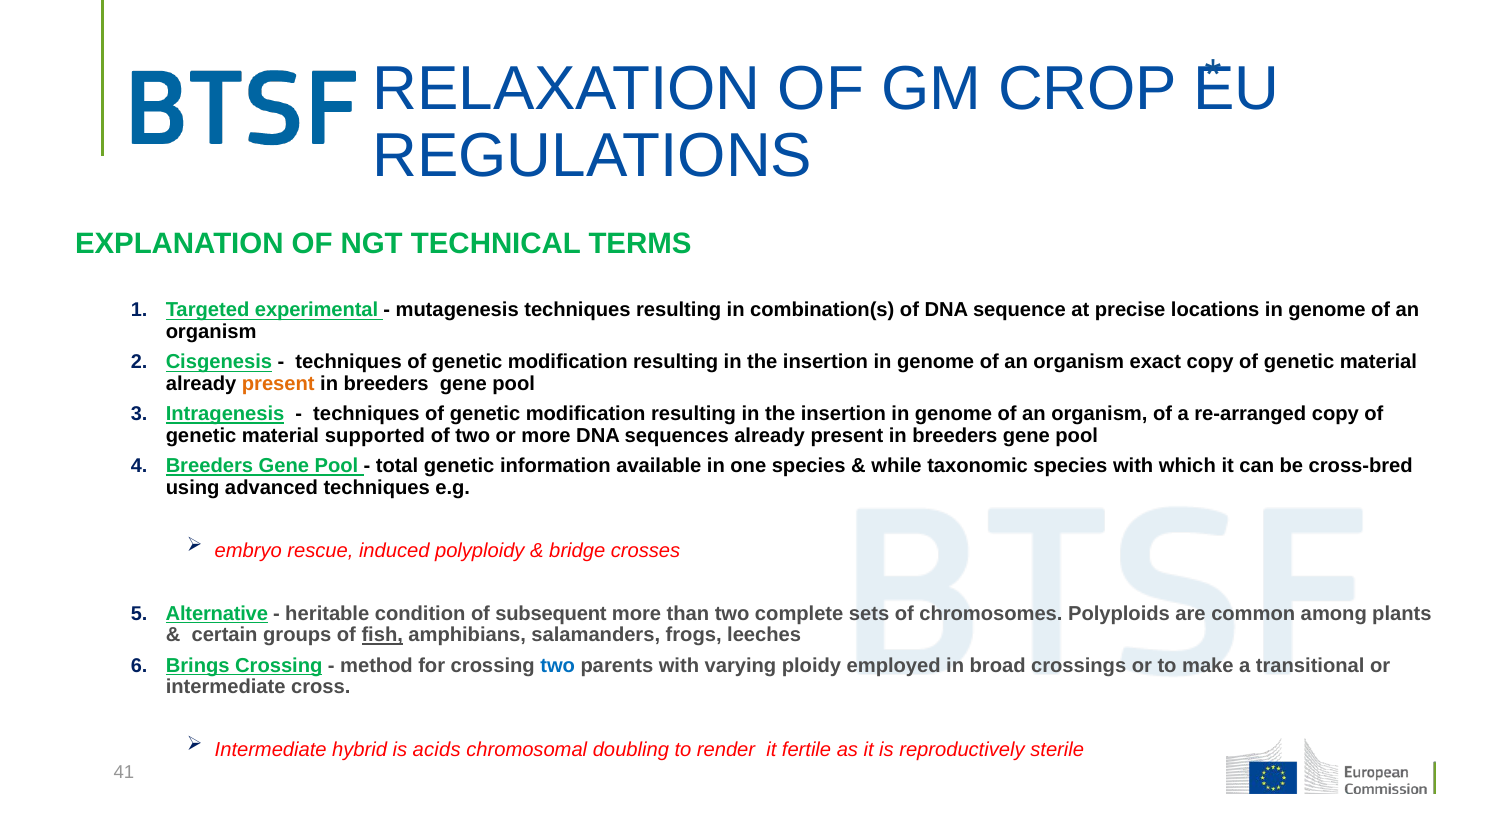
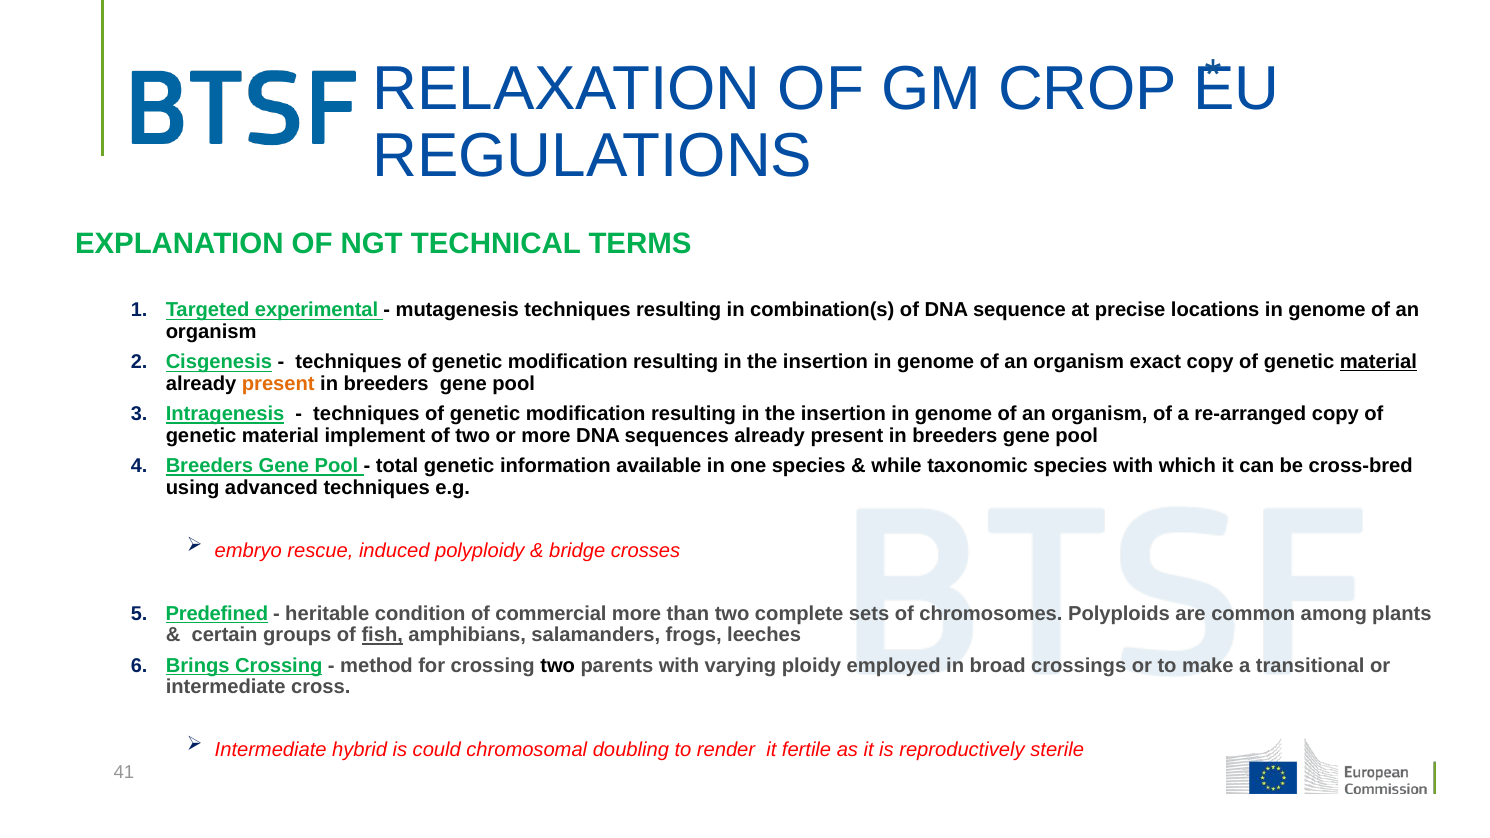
material underline: none -> present (1378, 362)
supported: supported -> implement (375, 436)
Alternative: Alternative -> Predefined (217, 613)
subsequent: subsequent -> commercial (551, 613)
two colour: blue -> black (558, 666)
acids: acids -> could (437, 750)
